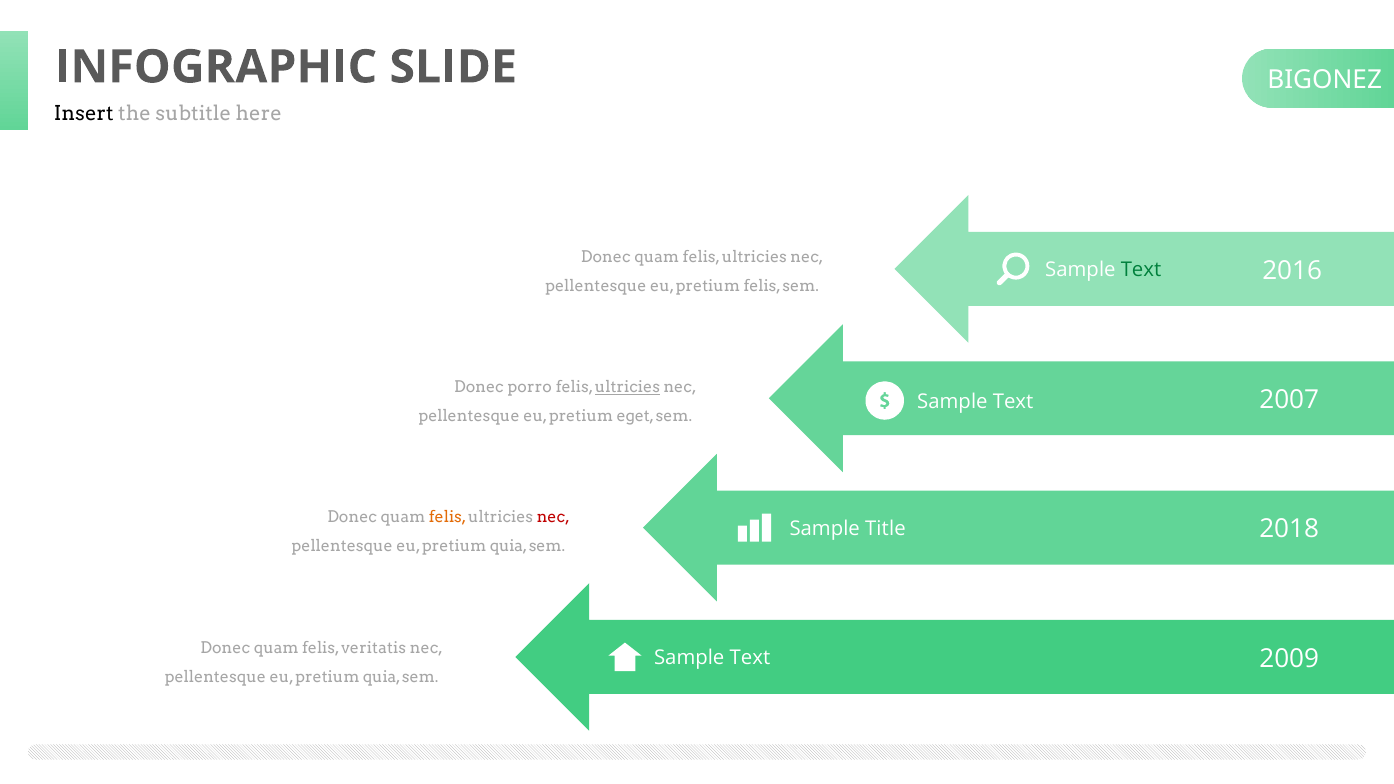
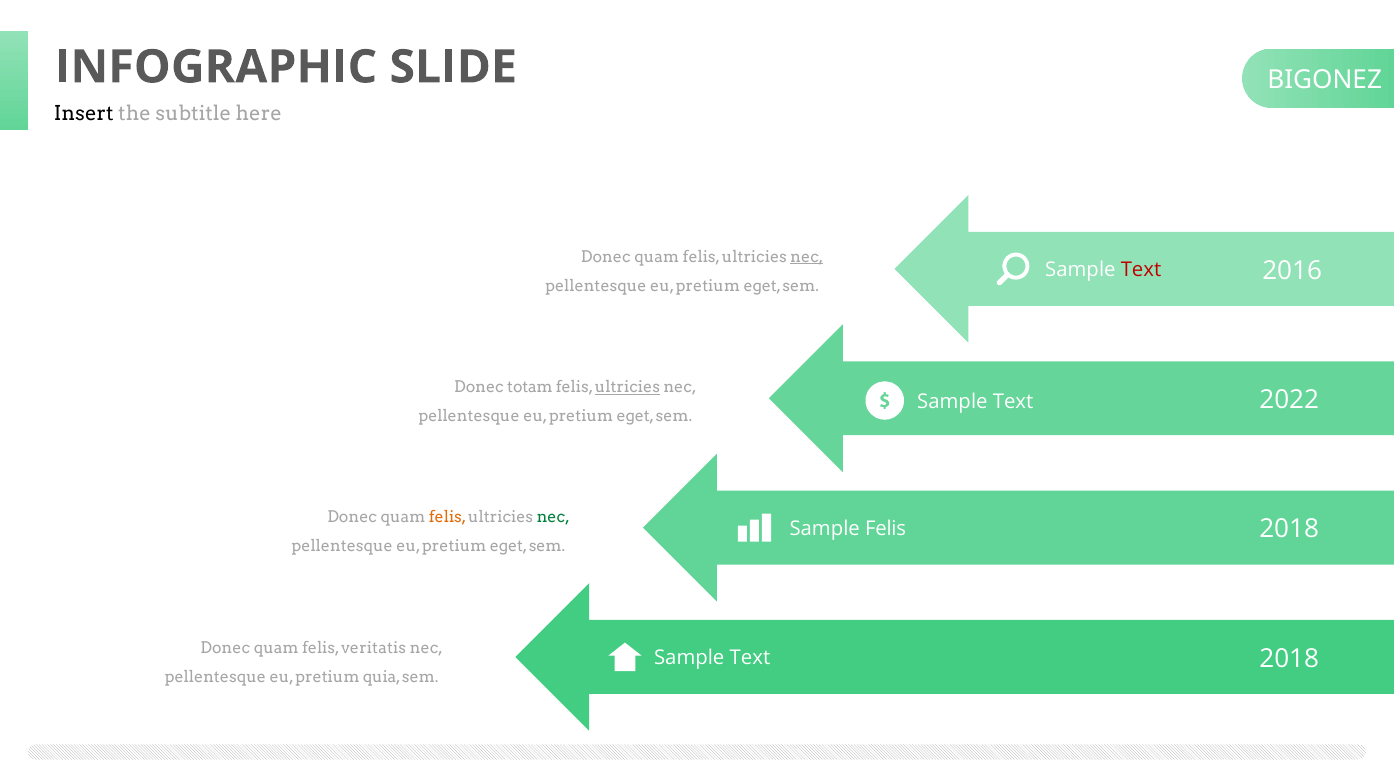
nec underline: none -> present (807, 257)
Text colour: green -> red (1141, 270)
felis: felis -> eget (762, 286)
porro: porro -> totam (530, 387)
2007: 2007 -> 2022 (1289, 400)
nec colour: red -> green (553, 518)
Sample Title: Title -> Felis (886, 529)
quia: quia -> eget (509, 547)
2009: 2009 -> 2018 (1289, 659)
